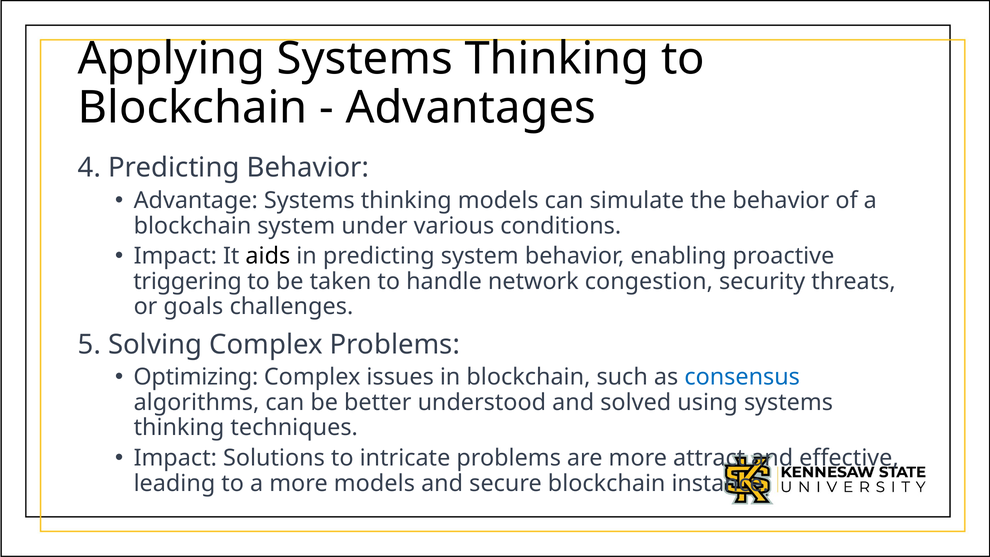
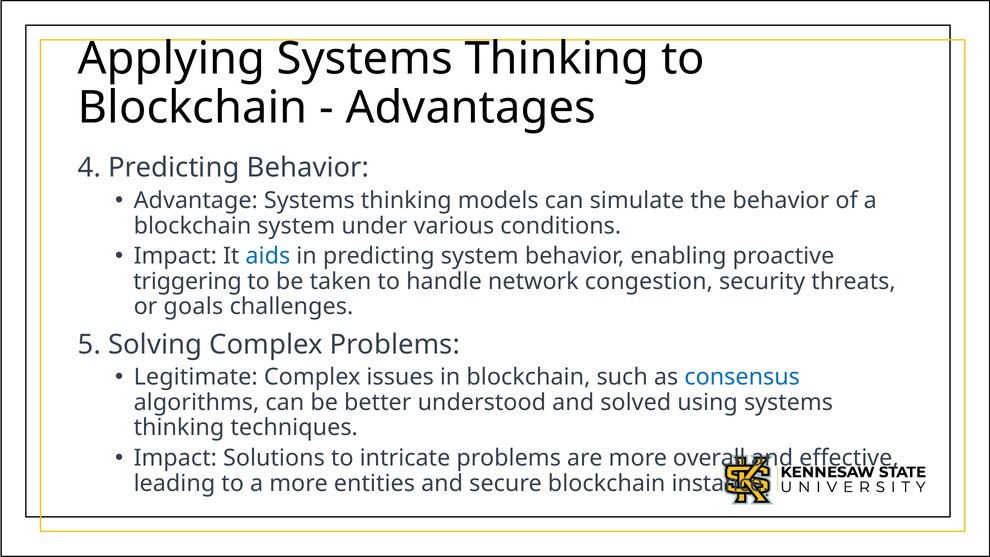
aids colour: black -> blue (268, 256)
Optimizing: Optimizing -> Legitimate (196, 377)
attract: attract -> overall (709, 458)
more models: models -> entities (374, 483)
